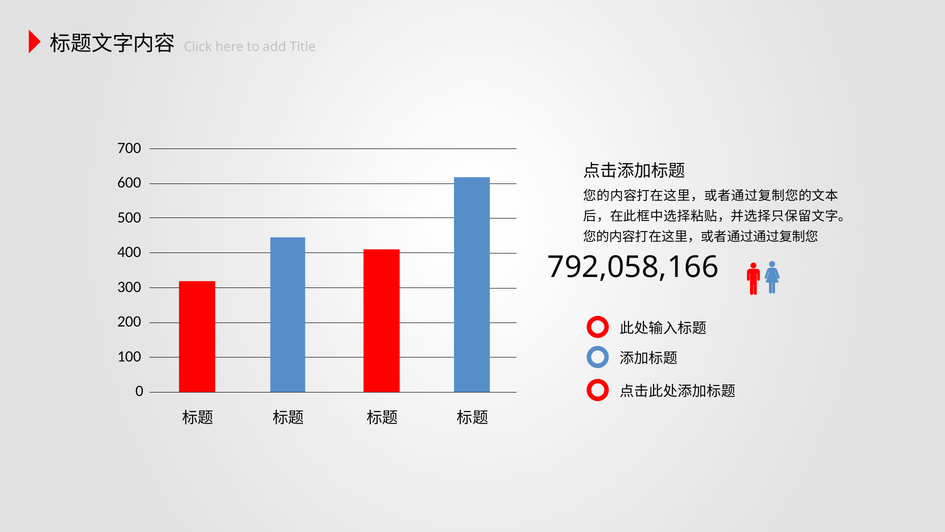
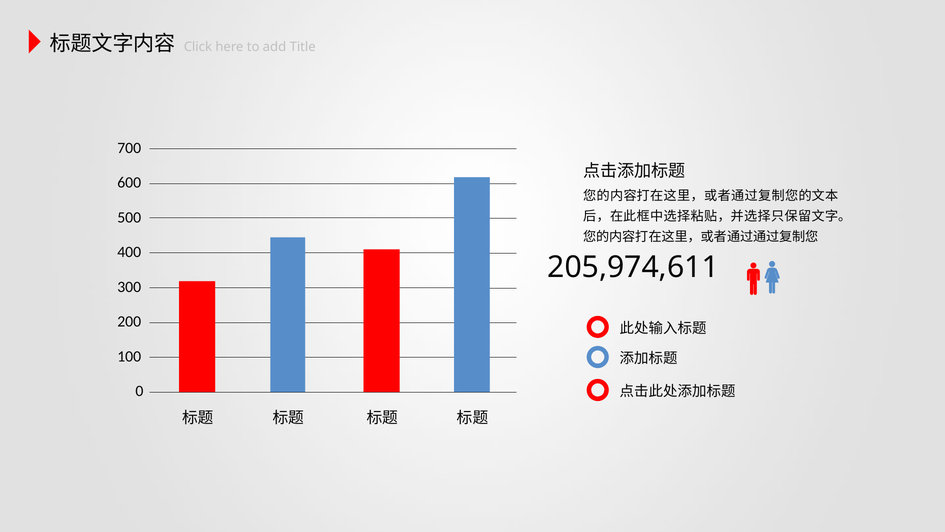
792,058,166: 792,058,166 -> 205,974,611 (633, 267)
